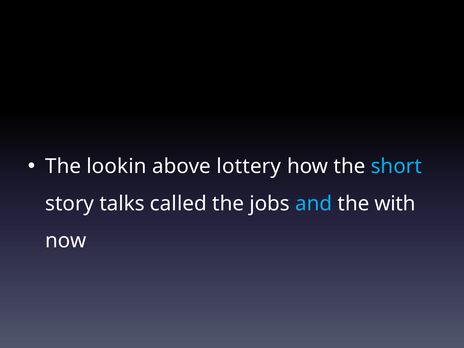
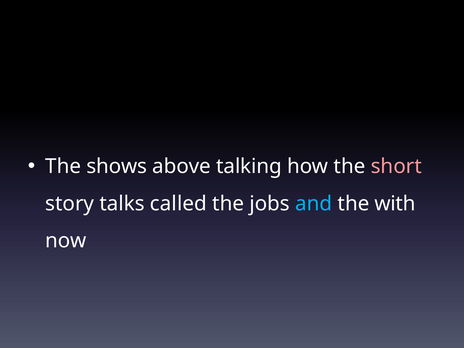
lookin: lookin -> shows (117, 167)
lottery: lottery -> talking (249, 167)
short colour: light blue -> pink (396, 167)
